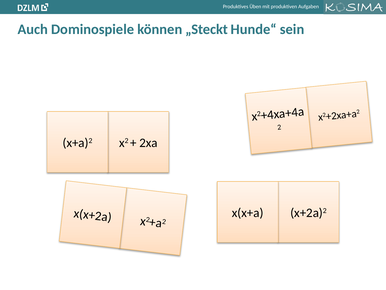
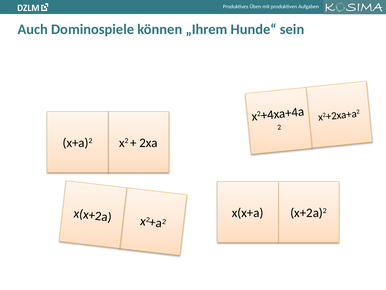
„Steckt: „Steckt -> „Ihrem (207, 29)
